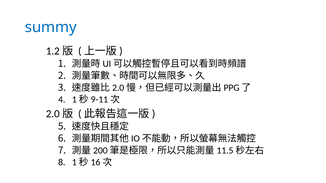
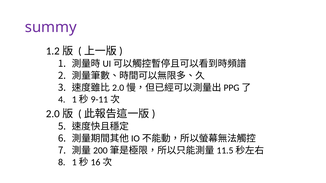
summy colour: blue -> purple (51, 27)
